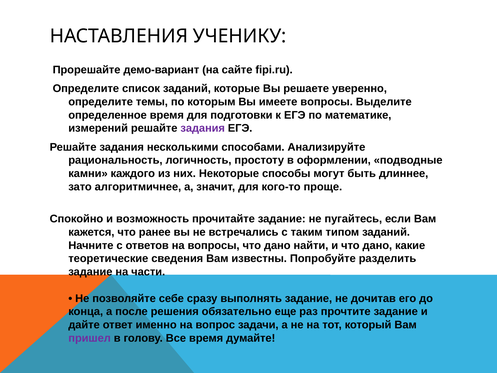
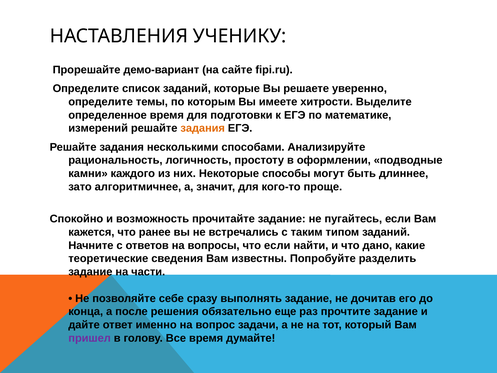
имеете вопросы: вопросы -> хитрости (327, 102)
задания colour: purple -> orange (203, 128)
вопросы что дано: дано -> если (277, 245)
